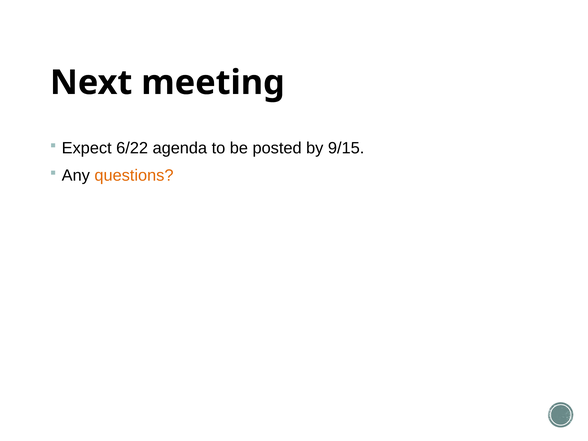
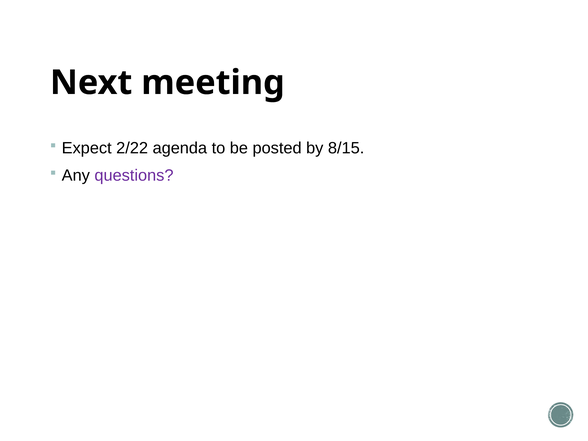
6/22: 6/22 -> 2/22 (132, 148)
9/15: 9/15 -> 8/15 (346, 148)
questions colour: orange -> purple (134, 176)
